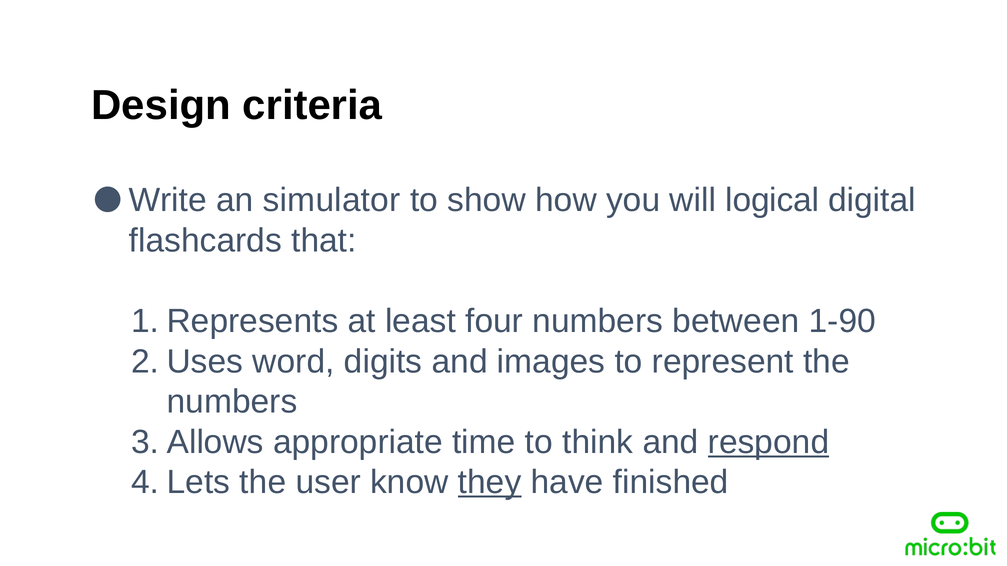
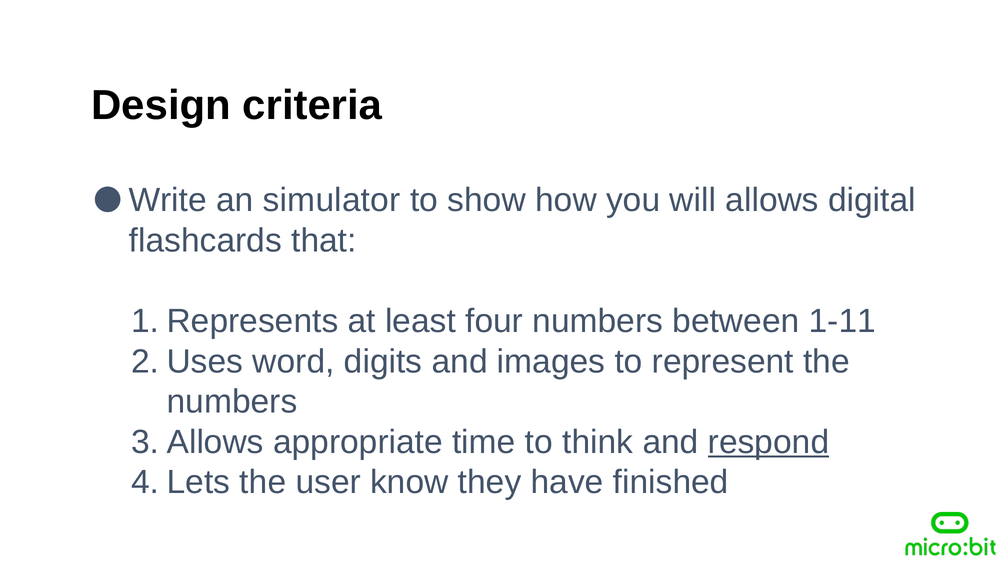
logical: logical -> allows (772, 201)
1-90: 1-90 -> 1-11 (842, 321)
they underline: present -> none (490, 483)
